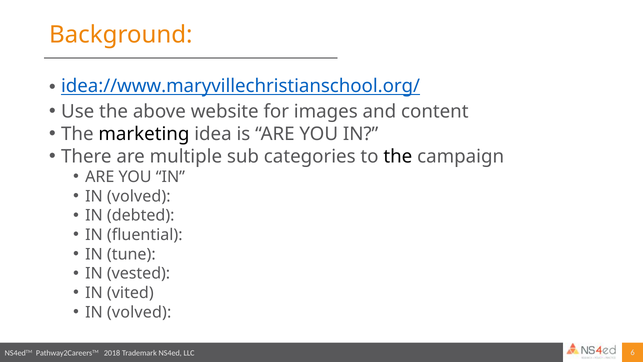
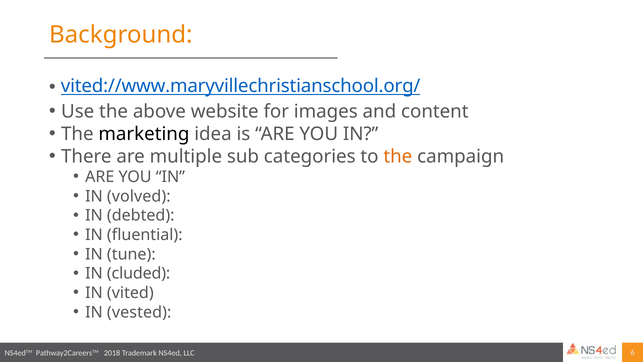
idea://www.maryvillechristianschool.org/: idea://www.maryvillechristianschool.org/ -> vited://www.maryvillechristianschool.org/ (241, 86)
the colour: black -> orange (398, 156)
vested: vested -> cluded (139, 273)
volved: volved -> vested (139, 312)
